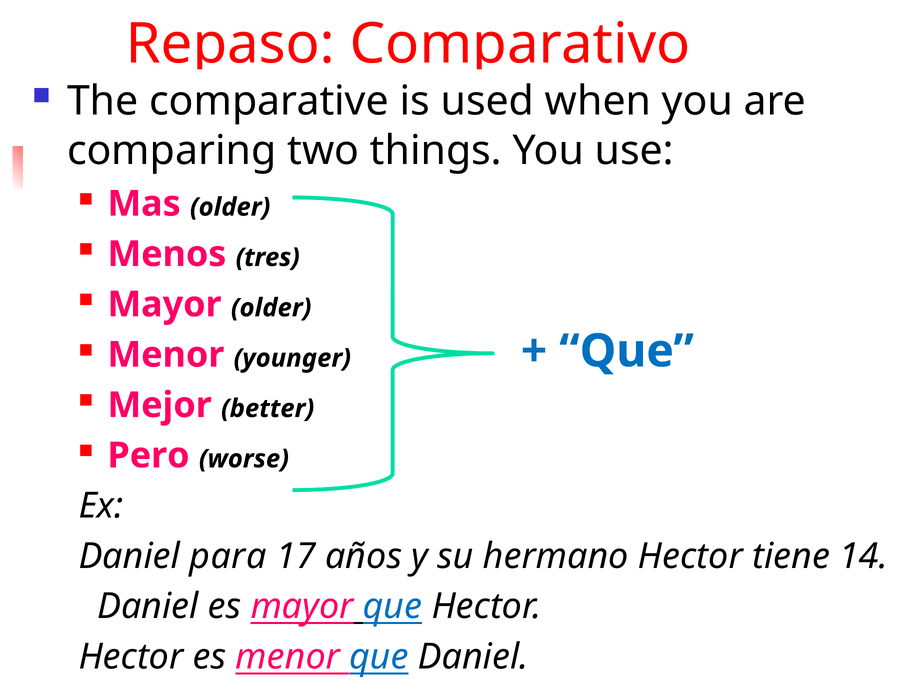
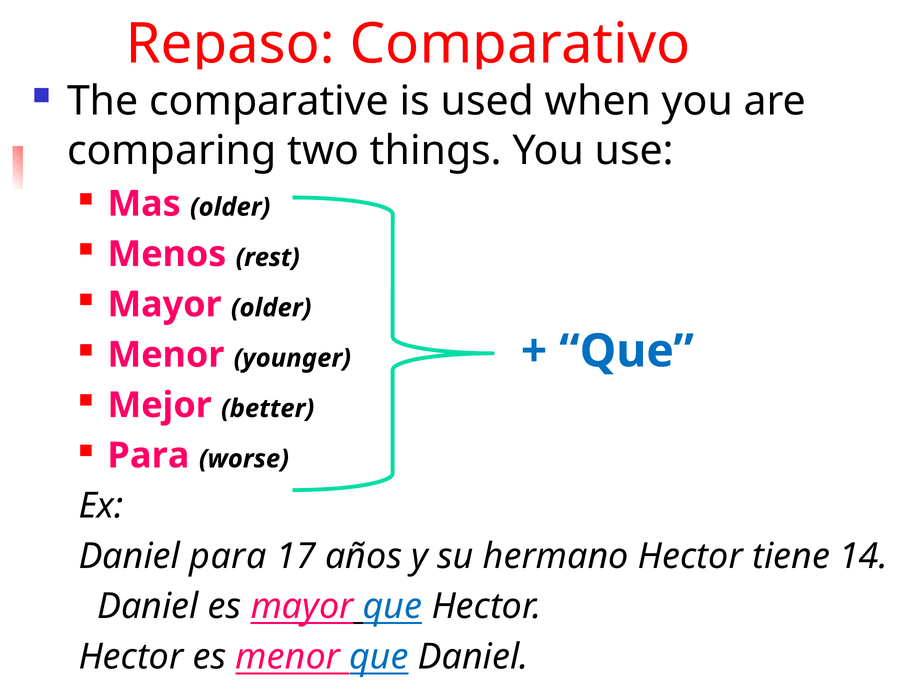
tres: tres -> rest (268, 258)
Pero: Pero -> Para (148, 456)
